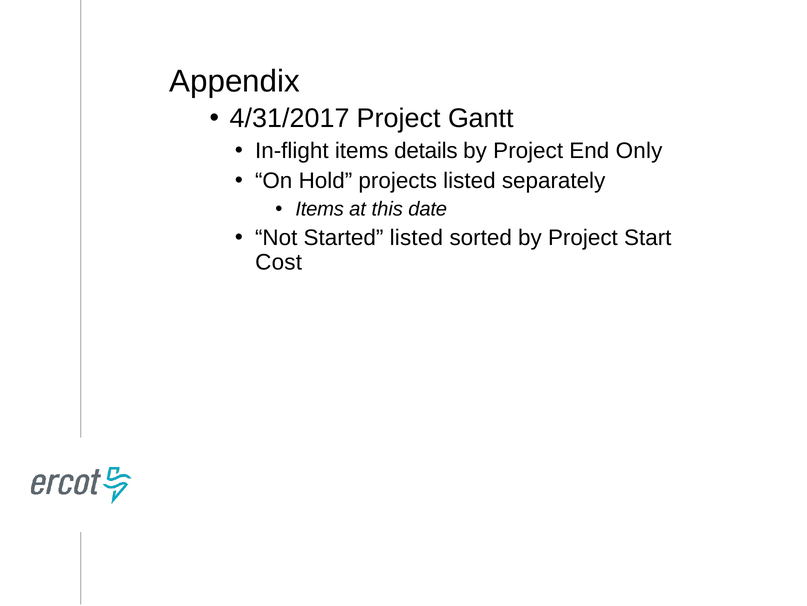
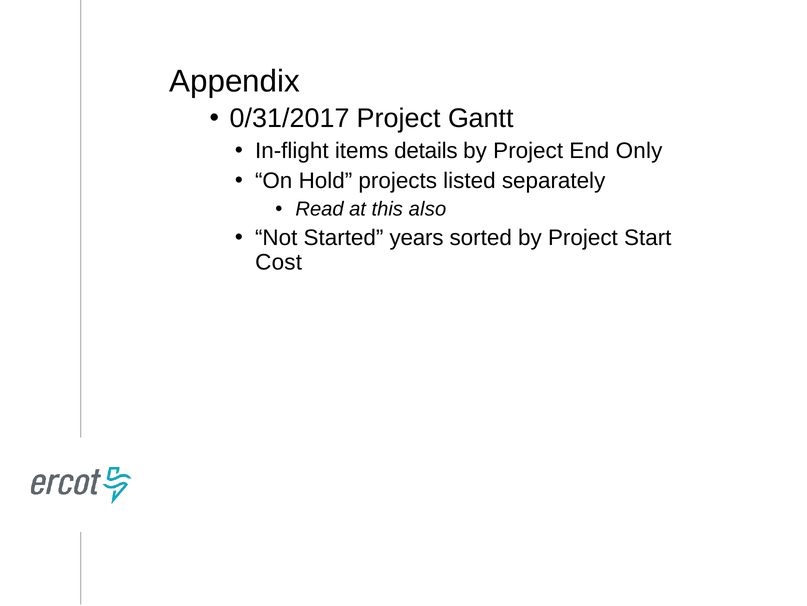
4/31/2017: 4/31/2017 -> 0/31/2017 (290, 118)
Items: Items -> Read (320, 209)
date: date -> also (427, 209)
Started listed: listed -> years (417, 238)
